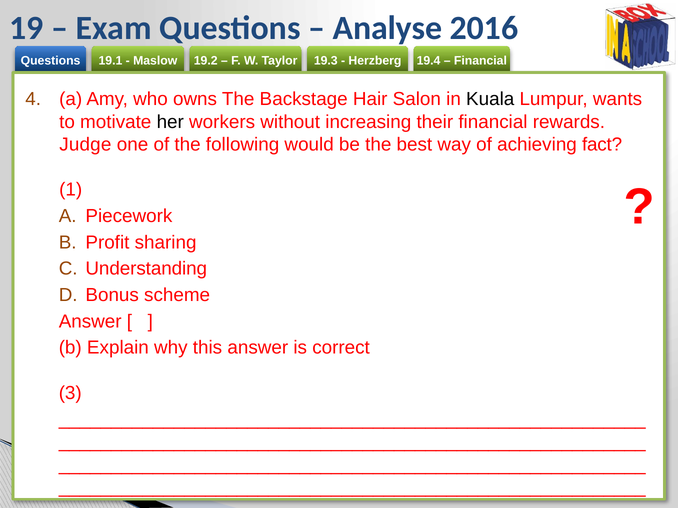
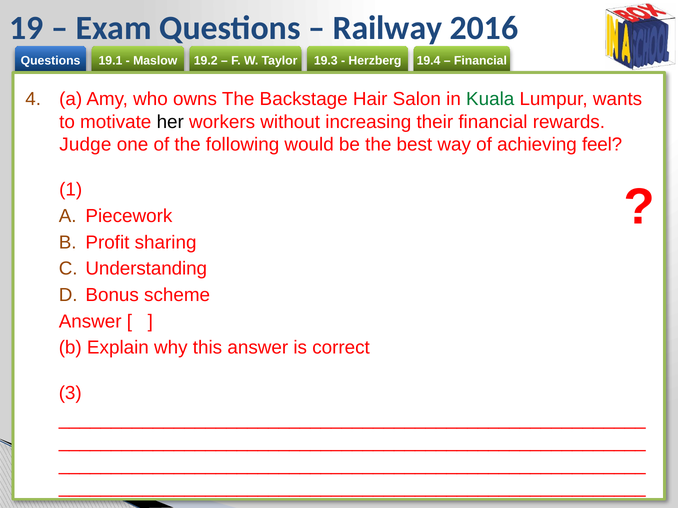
Analyse: Analyse -> Railway (387, 28)
Kuala colour: black -> green (490, 99)
fact: fact -> feel (602, 145)
